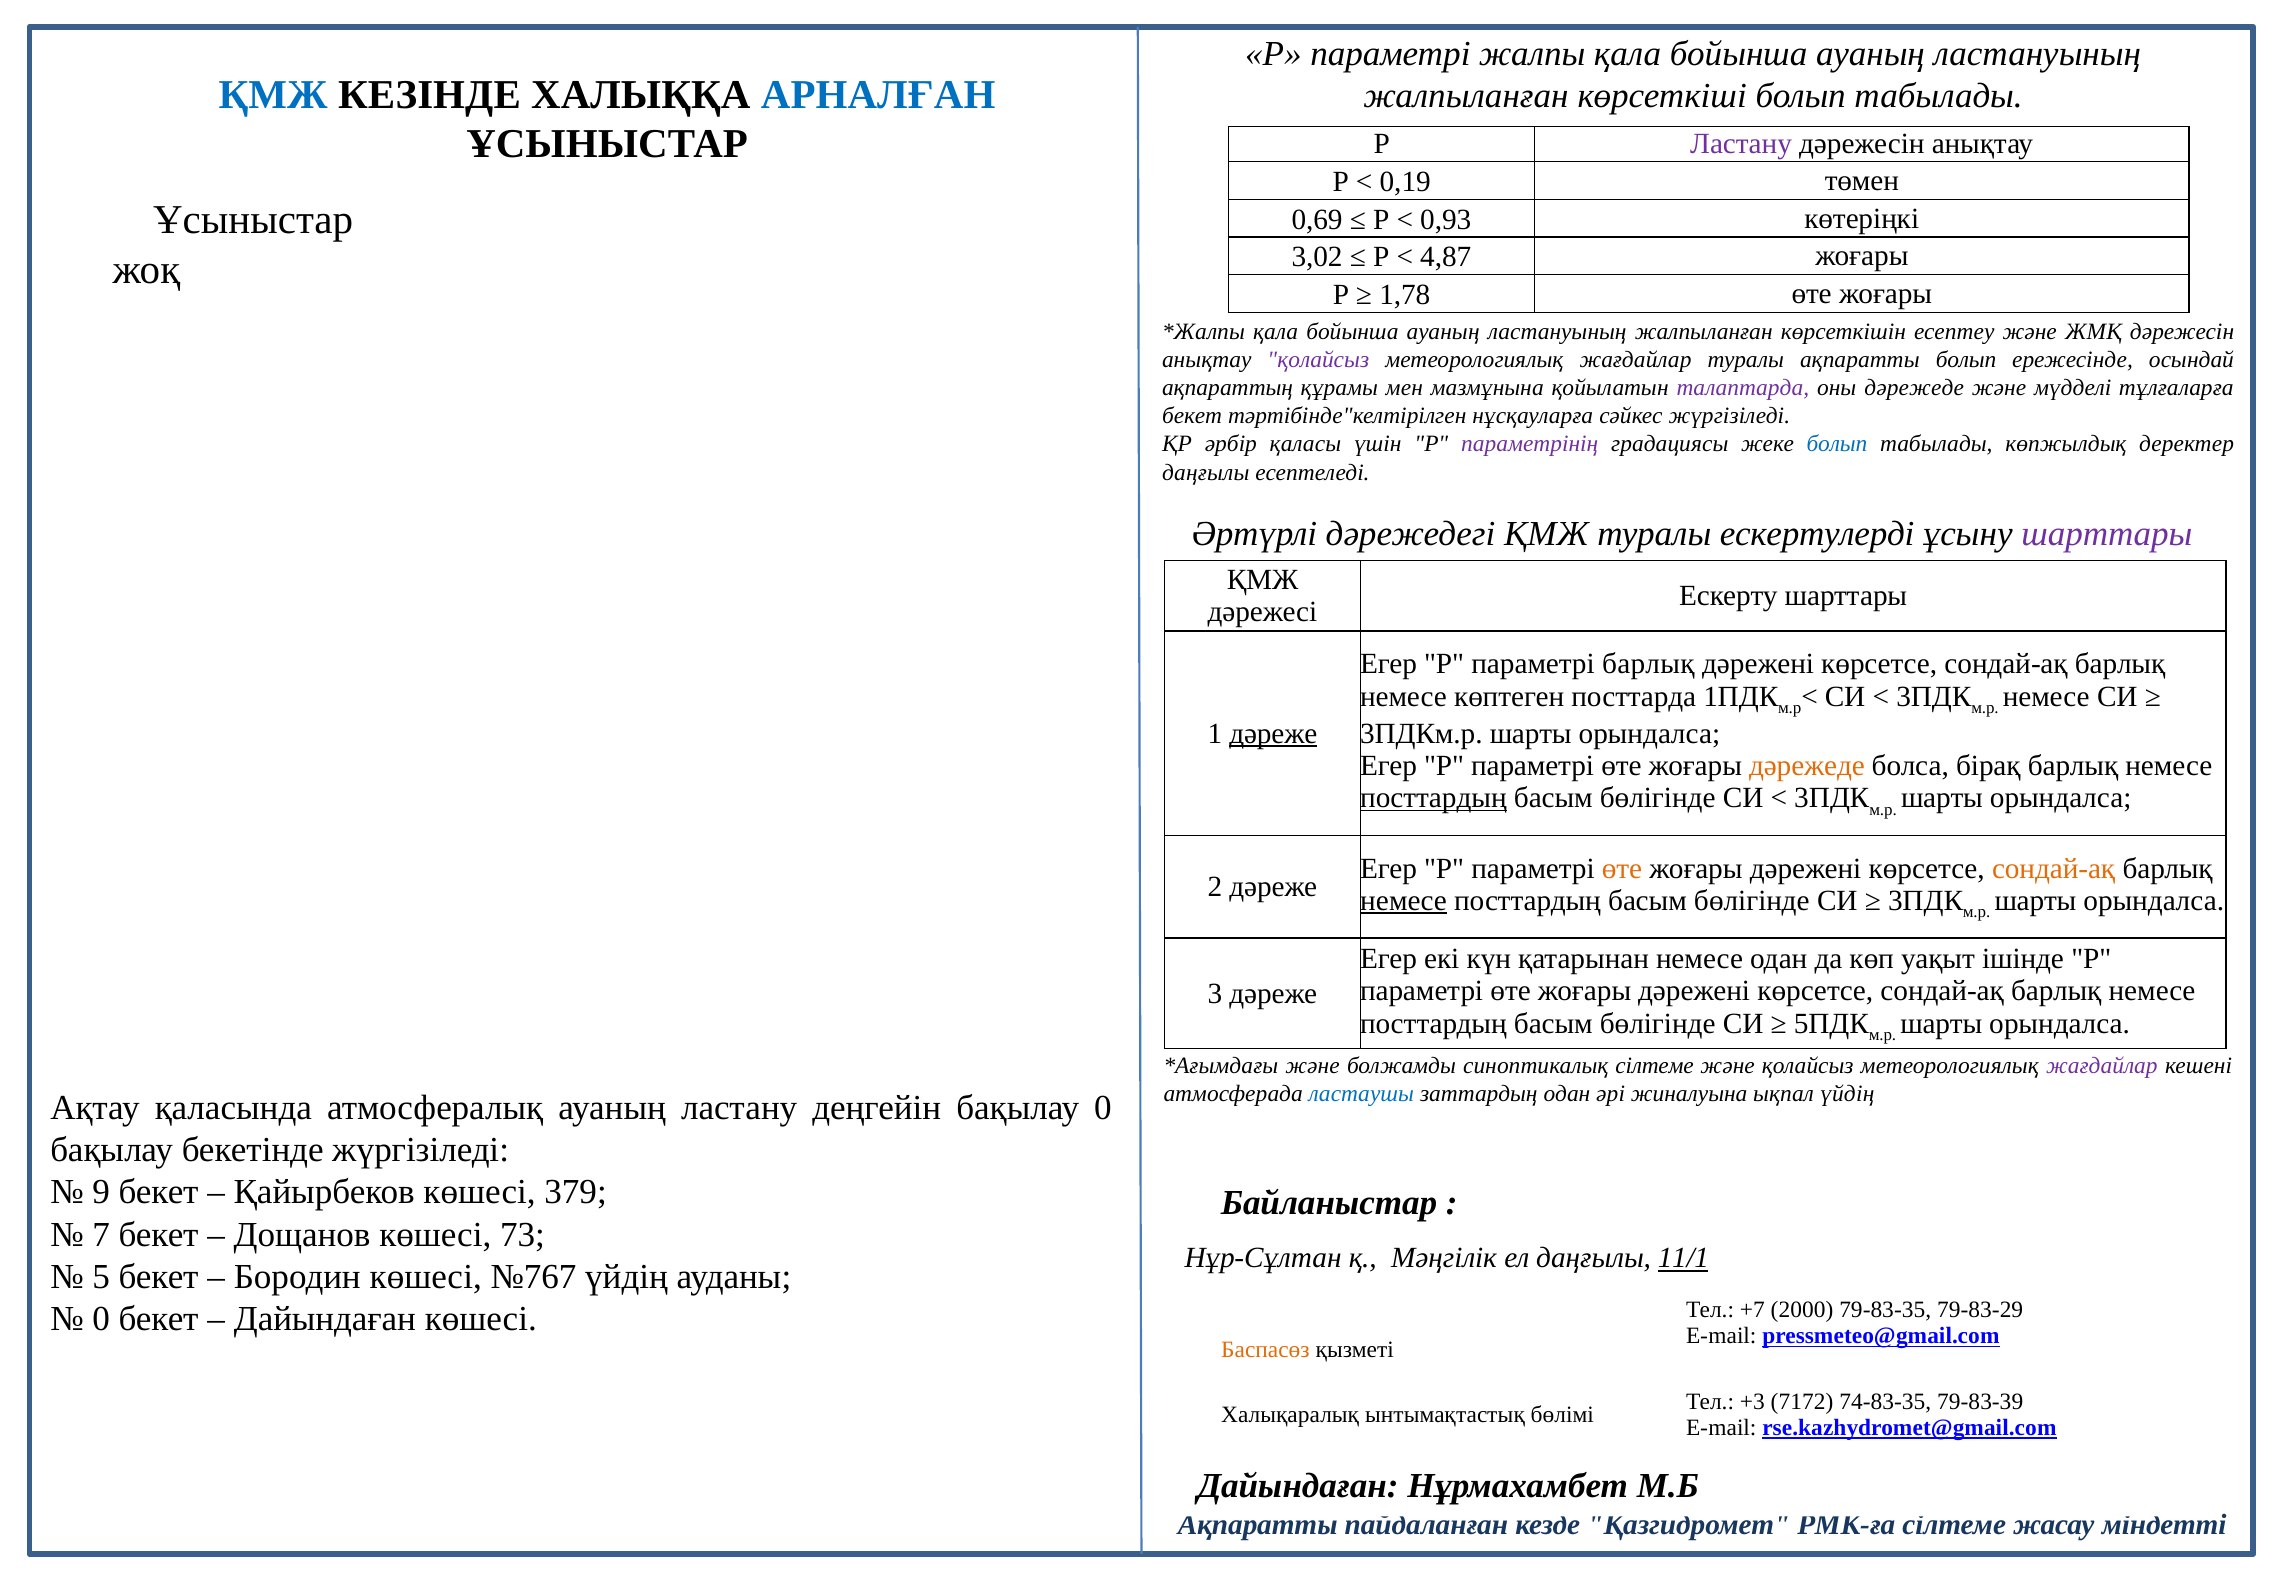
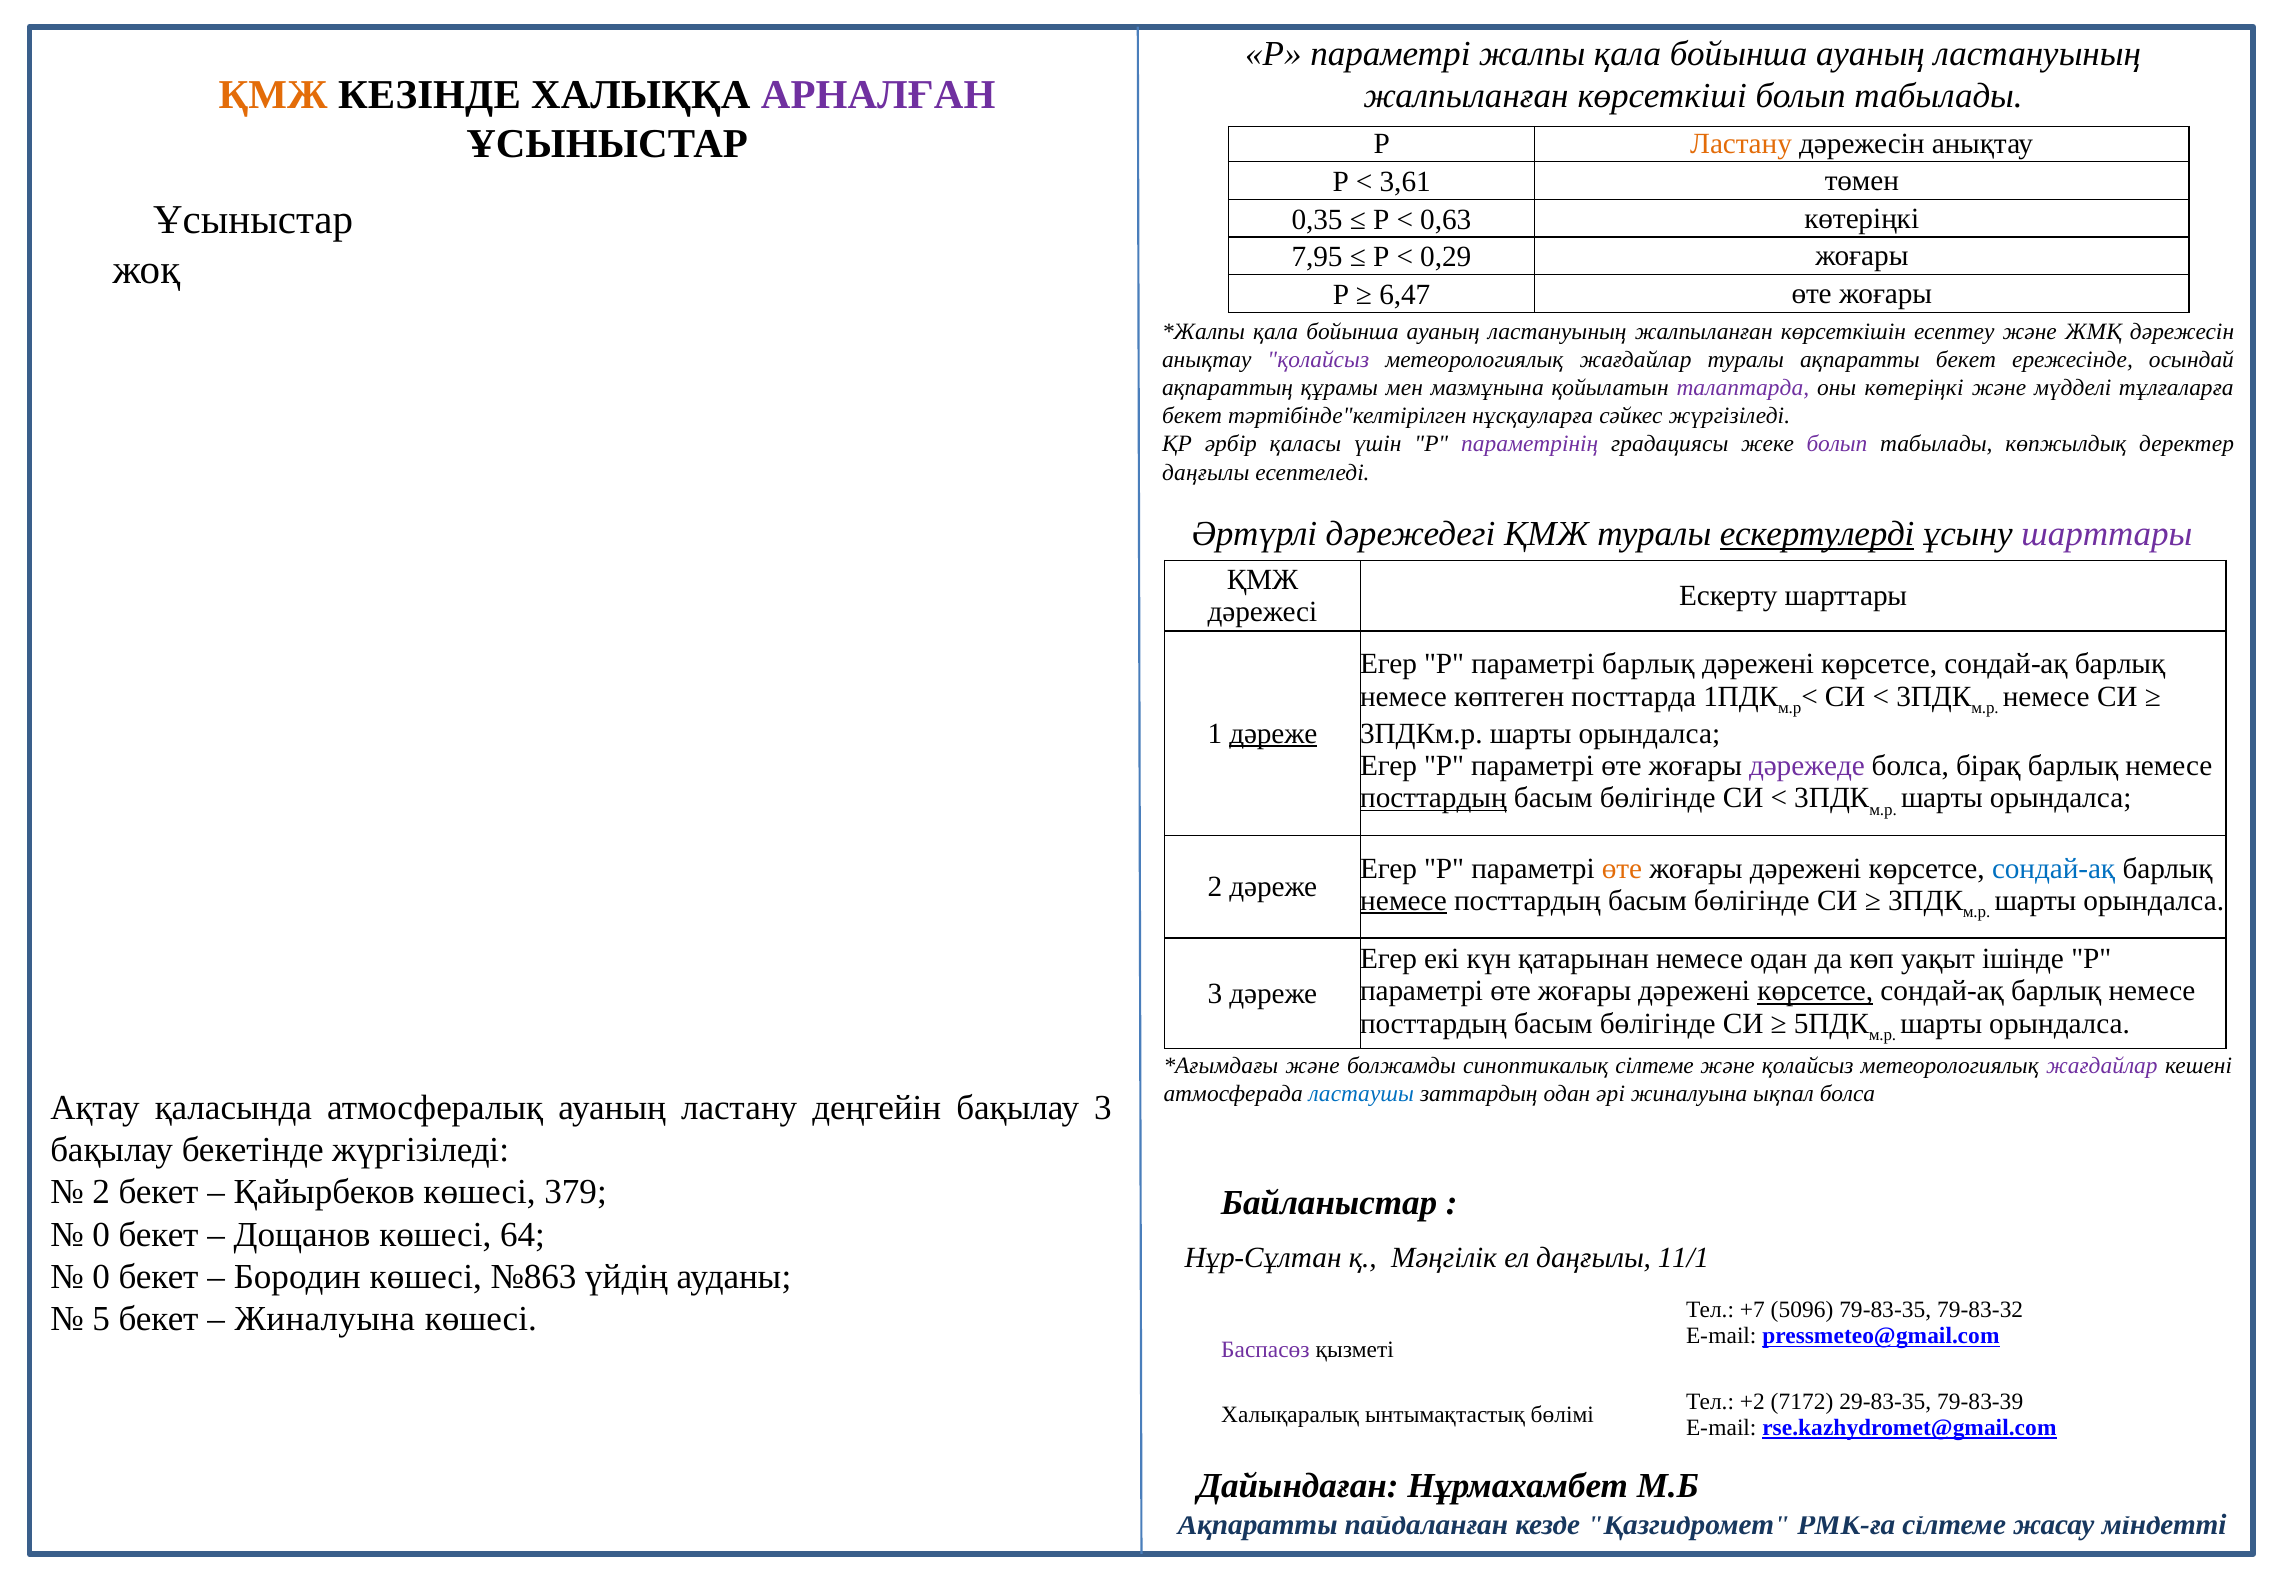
ҚМЖ colour: blue -> orange (273, 94)
АРНАЛҒАН colour: blue -> purple (878, 94)
Ластану colour: purple -> orange (1741, 144)
0,19: 0,19 -> 3,61 (1405, 182)
0,69: 0,69 -> 0,35 (1317, 219)
0,93: 0,93 -> 0,63 (1446, 219)
3,02: 3,02 -> 7,95 (1317, 257)
4,87: 4,87 -> 0,29 (1446, 257)
1,78: 1,78 -> 6,47 (1405, 295)
ақпаратты болып: болып -> бекет (1966, 360)
оны дәрежеде: дәрежеде -> көтеріңкі (1914, 388)
болып colour: blue -> purple (1837, 444)
ескертулерді underline: none -> present (1817, 534)
дәрежеде colour: orange -> purple (1807, 765)
сондай-ақ colour: orange -> blue (2054, 868)
көрсетсе underline: none -> present (1815, 991)
ықпал үйдің: үйдің -> болса (1847, 1094)
бақылау 0: 0 -> 3 (1103, 1108)
9: 9 -> 2 (101, 1192)
7: 7 -> 0 (101, 1234)
73: 73 -> 64 (523, 1234)
11/1 underline: present -> none (1683, 1258)
5: 5 -> 0 (101, 1276)
№767: №767 -> №863 (534, 1276)
2000: 2000 -> 5096 (1802, 1310)
79-83-29: 79-83-29 -> 79-83-32 (1980, 1310)
0: 0 -> 5 (101, 1318)
Дайындаған: Дайындаған -> Жиналуына (325, 1318)
Баспасөз colour: orange -> purple (1265, 1349)
+3: +3 -> +2 (1752, 1401)
74-83-35: 74-83-35 -> 29-83-35 (1885, 1401)
